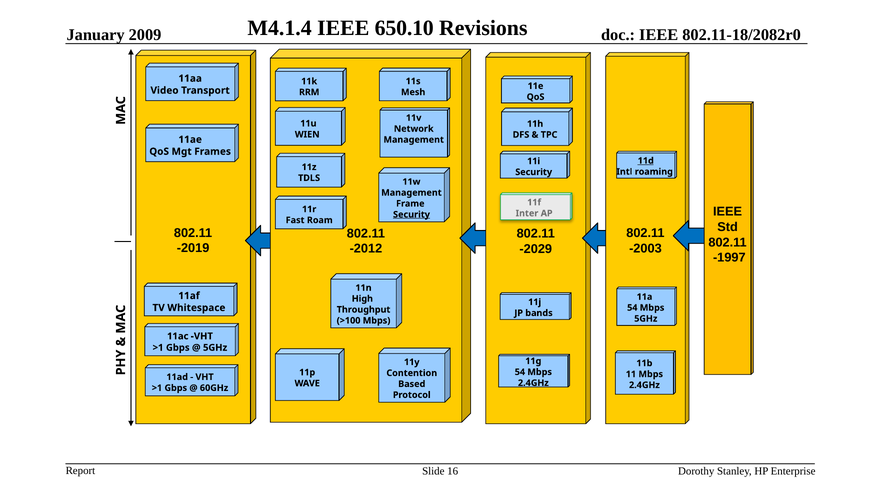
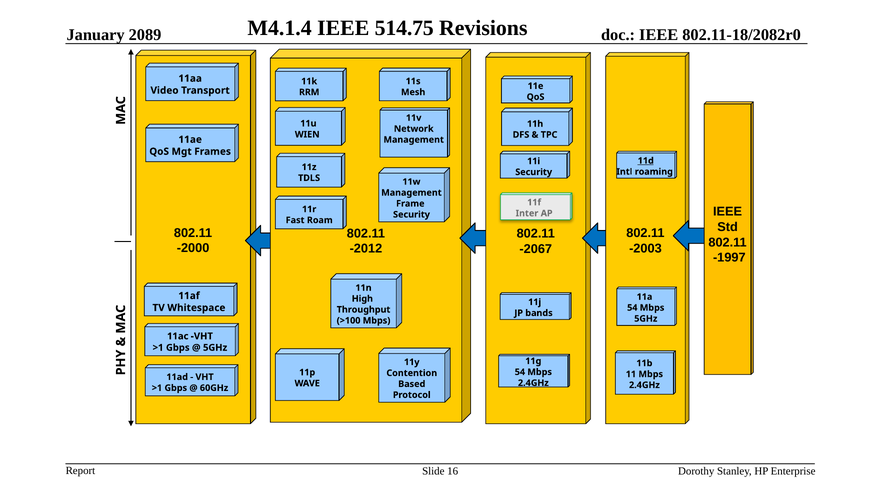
650.10: 650.10 -> 514.75 (404, 28)
2009: 2009 -> 2089 (145, 35)
Security underline: present -> none (411, 215)
-2019: -2019 -> -2000 (193, 248)
-2029: -2029 -> -2067 (536, 249)
